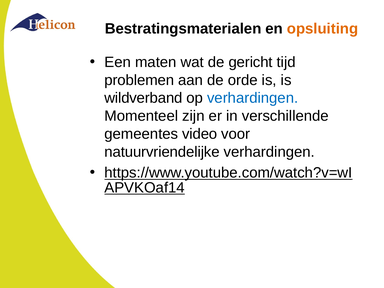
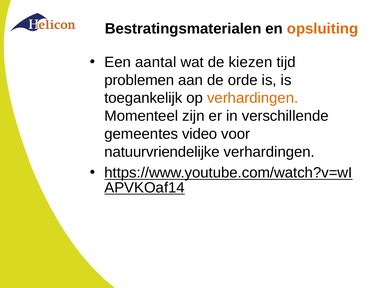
maten: maten -> aantal (156, 62)
gericht: gericht -> kiezen (250, 62)
wildverband: wildverband -> toegankelijk (143, 98)
verhardingen colour: blue -> orange (253, 98)
